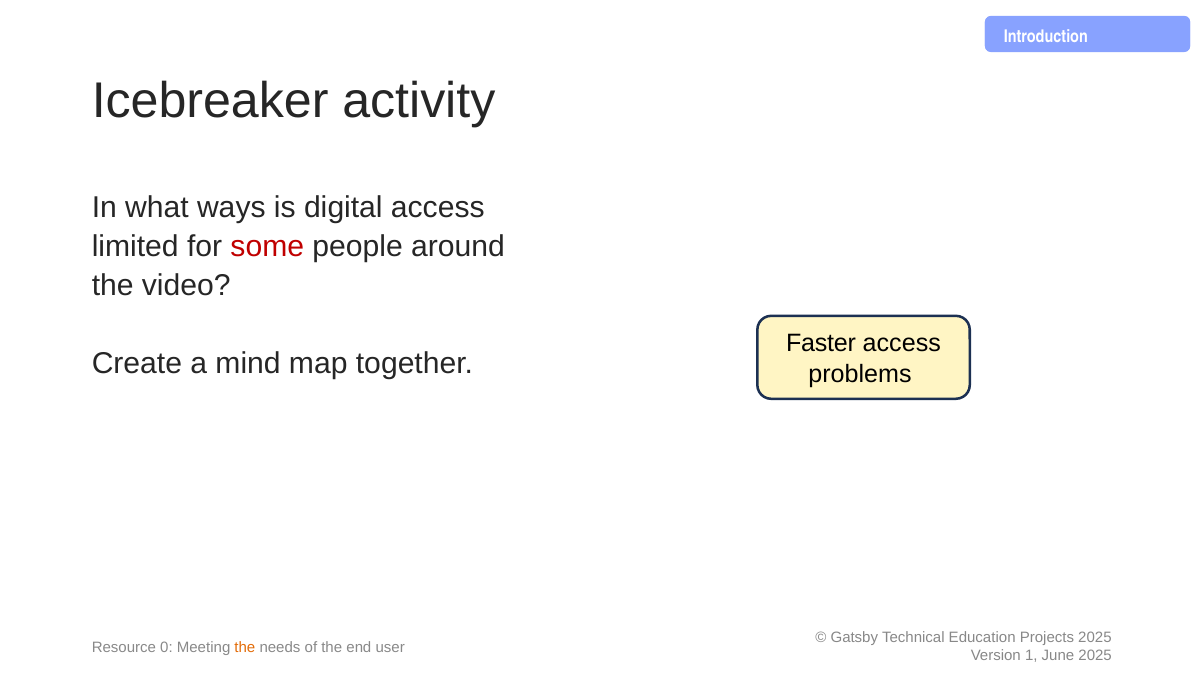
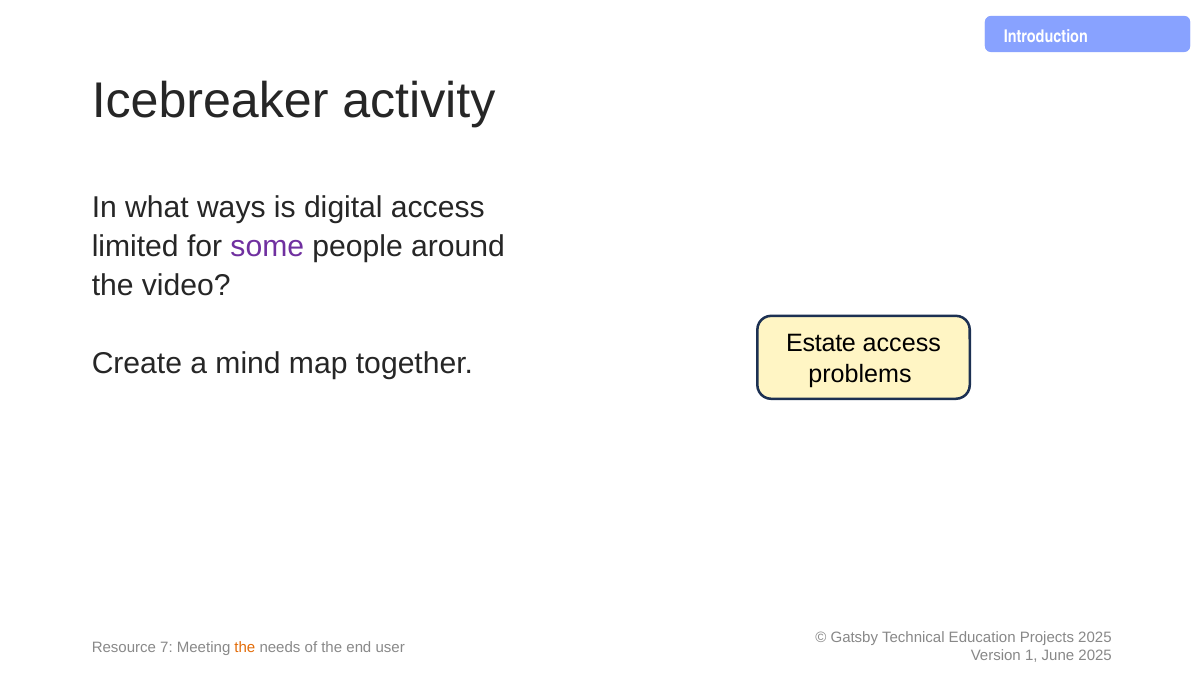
some colour: red -> purple (267, 247)
Faster: Faster -> Estate (821, 344)
0: 0 -> 7 (166, 647)
